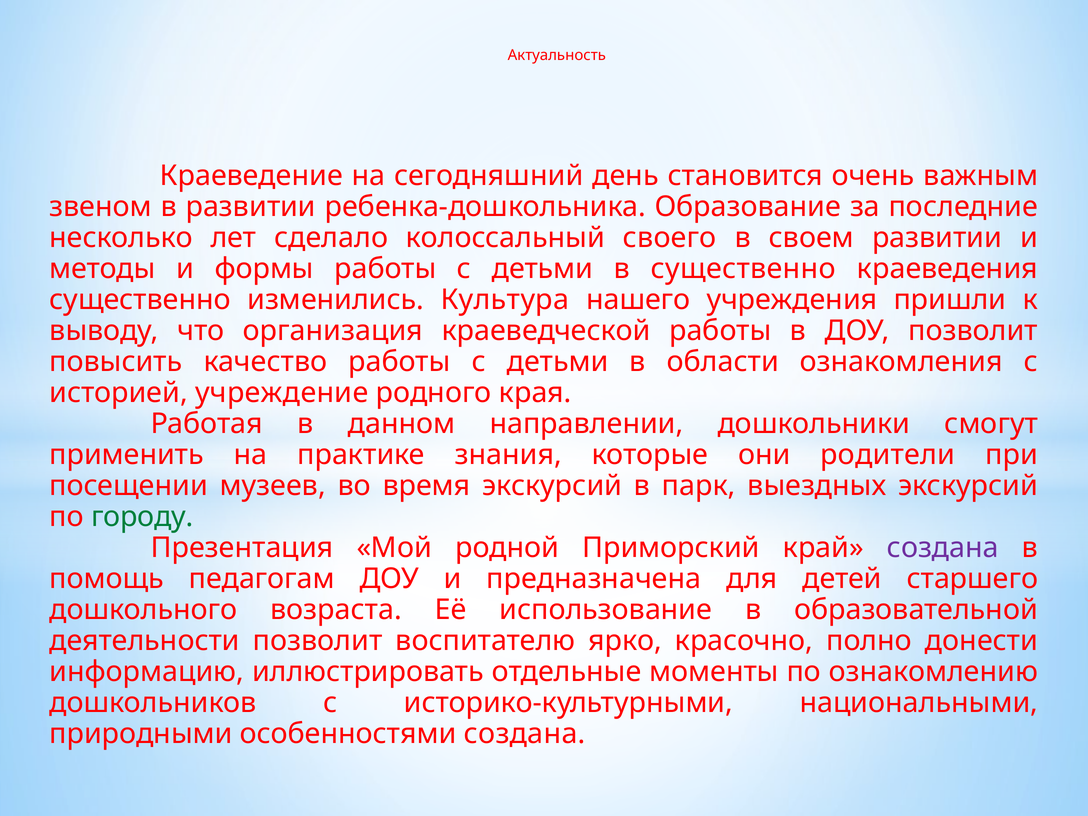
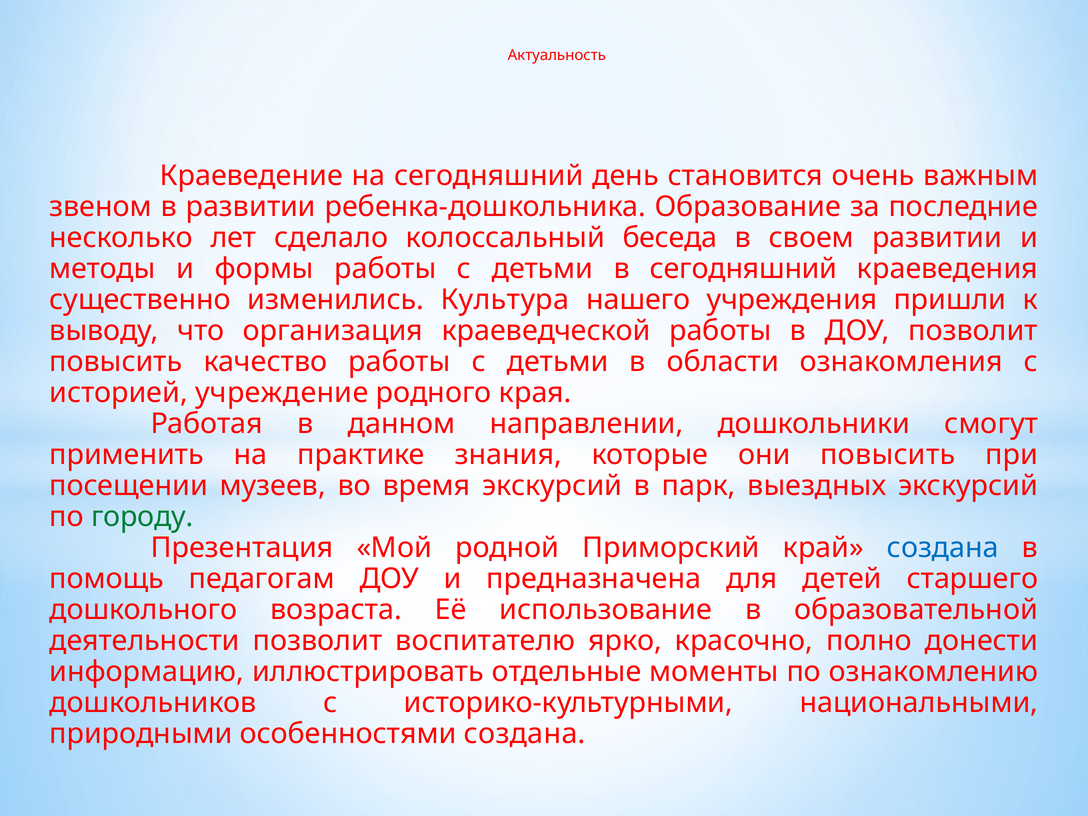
своего: своего -> беседа (670, 238)
в существенно: существенно -> сегодняшний (744, 269)
они родители: родители -> повысить (888, 455)
создана colour: purple -> blue (943, 548)
